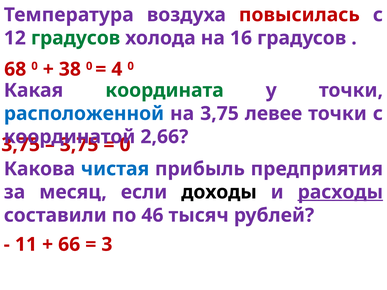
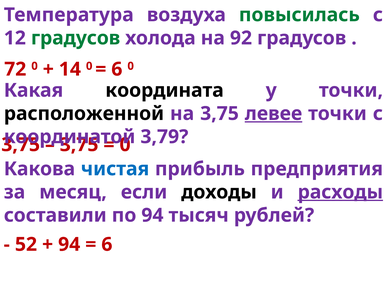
повысилась colour: red -> green (299, 15)
16: 16 -> 92 (241, 38)
68: 68 -> 72 (15, 69)
38: 38 -> 14 (70, 69)
4: 4 -> 6 (117, 69)
координата colour: green -> black (165, 90)
расположенной colour: blue -> black (84, 114)
левее underline: none -> present (273, 114)
2,66: 2,66 -> 3,79 (164, 137)
по 46: 46 -> 94 (152, 215)
11: 11 -> 52 (26, 245)
66: 66 -> 94 (69, 245)
3: 3 -> 6 (107, 245)
